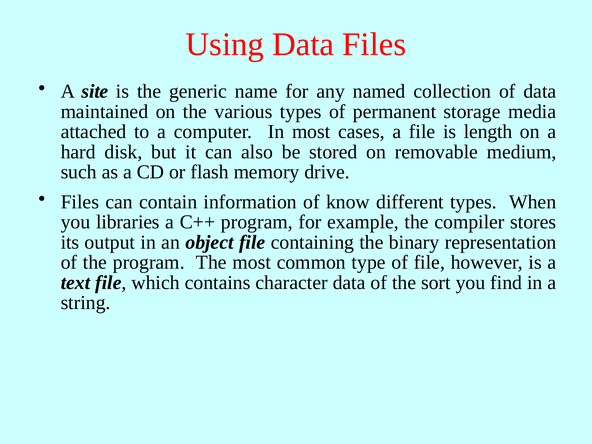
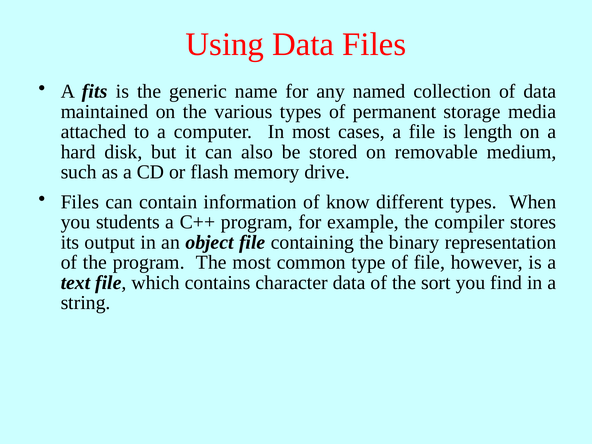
site: site -> fits (95, 91)
libraries: libraries -> students (128, 222)
